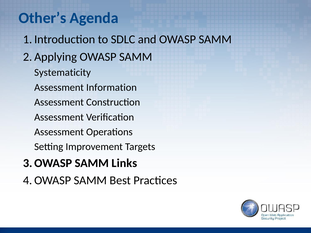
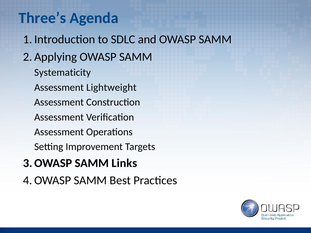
Other’s: Other’s -> Three’s (42, 18)
Information: Information -> Lightweight (111, 87)
